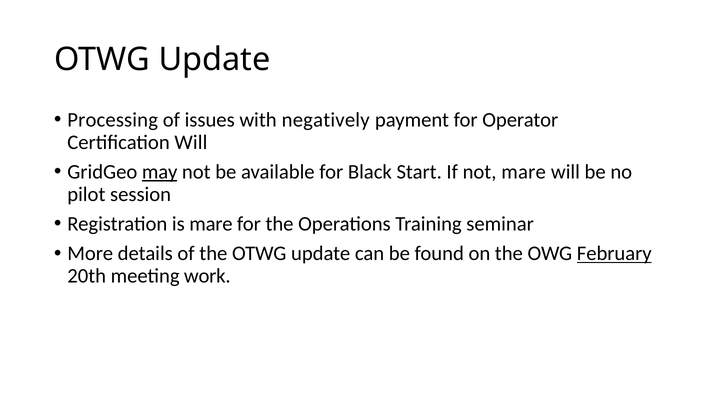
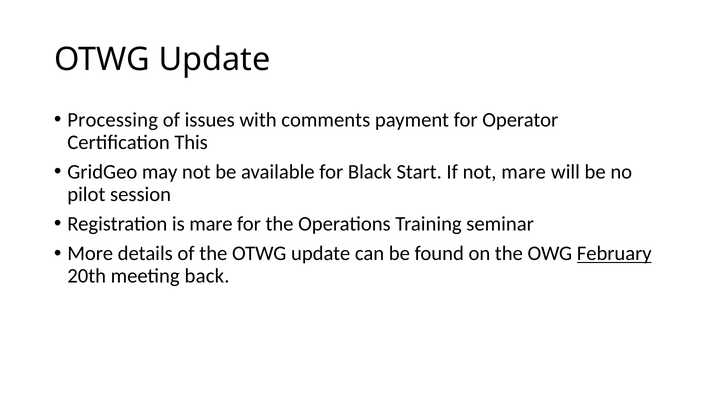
negatively: negatively -> comments (326, 120)
Certification Will: Will -> This (191, 142)
may underline: present -> none (160, 172)
work: work -> back (207, 276)
